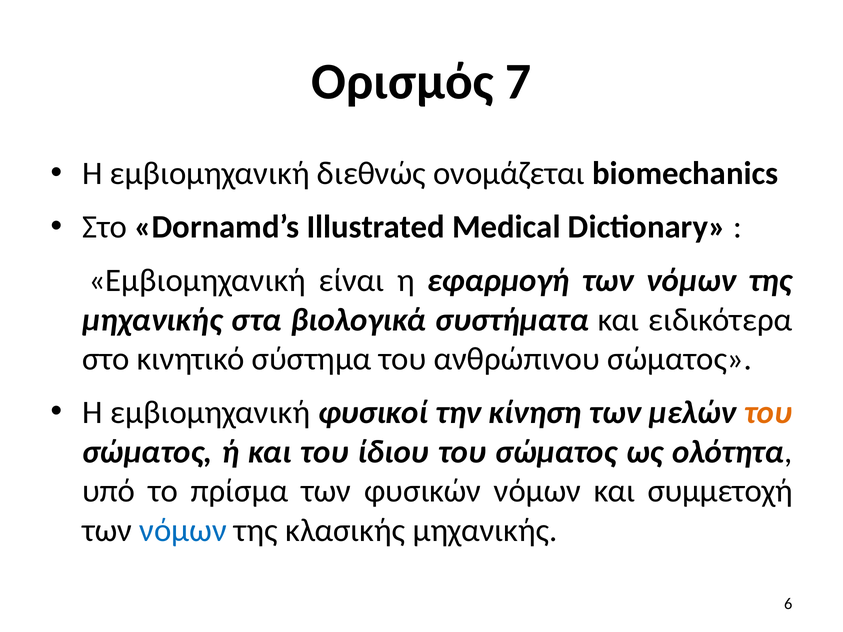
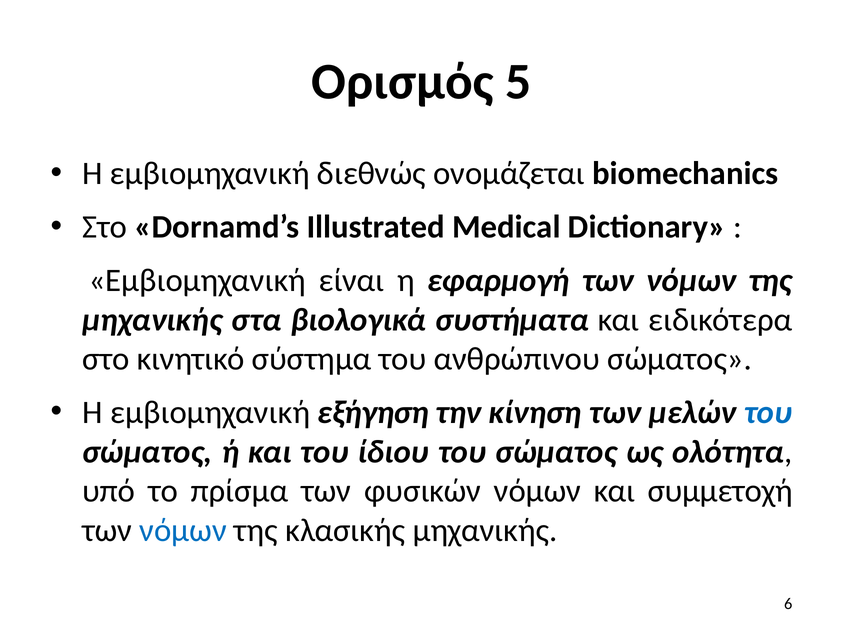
7: 7 -> 5 (518, 82)
φυσικοί: φυσικοί -> εξήγηση (373, 413)
του colour: orange -> blue (768, 413)
